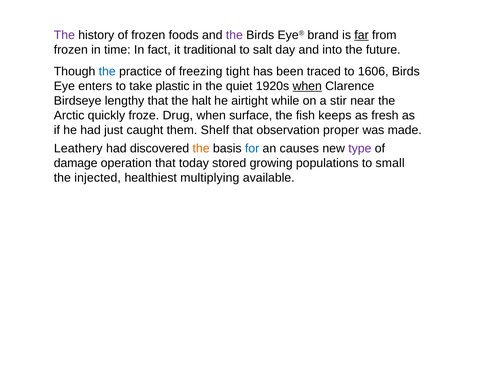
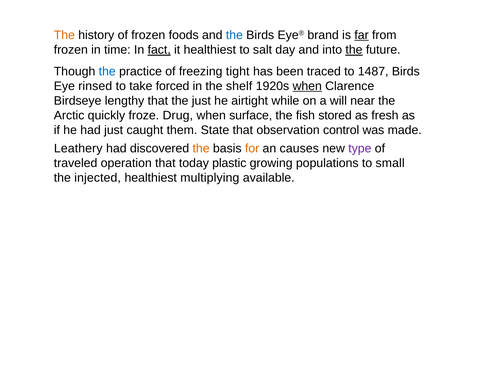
The colour: purple -> orange (64, 35)
the colour: purple -> blue (234, 35)
fact underline: none -> present (159, 50)
it traditional: traditional -> healthiest (210, 50)
the underline: none -> present (354, 50)
1606: 1606 -> 1487 (373, 71)
enters: enters -> rinsed (95, 86)
plastic: plastic -> forced (173, 86)
quiet: quiet -> shelf (239, 86)
the halt: halt -> just (201, 101)
stir: stir -> will (338, 101)
keeps: keeps -> stored (335, 115)
Shelf: Shelf -> State (215, 130)
proper: proper -> control (341, 130)
for colour: blue -> orange (252, 148)
damage: damage -> traveled (76, 163)
stored: stored -> plastic (229, 163)
